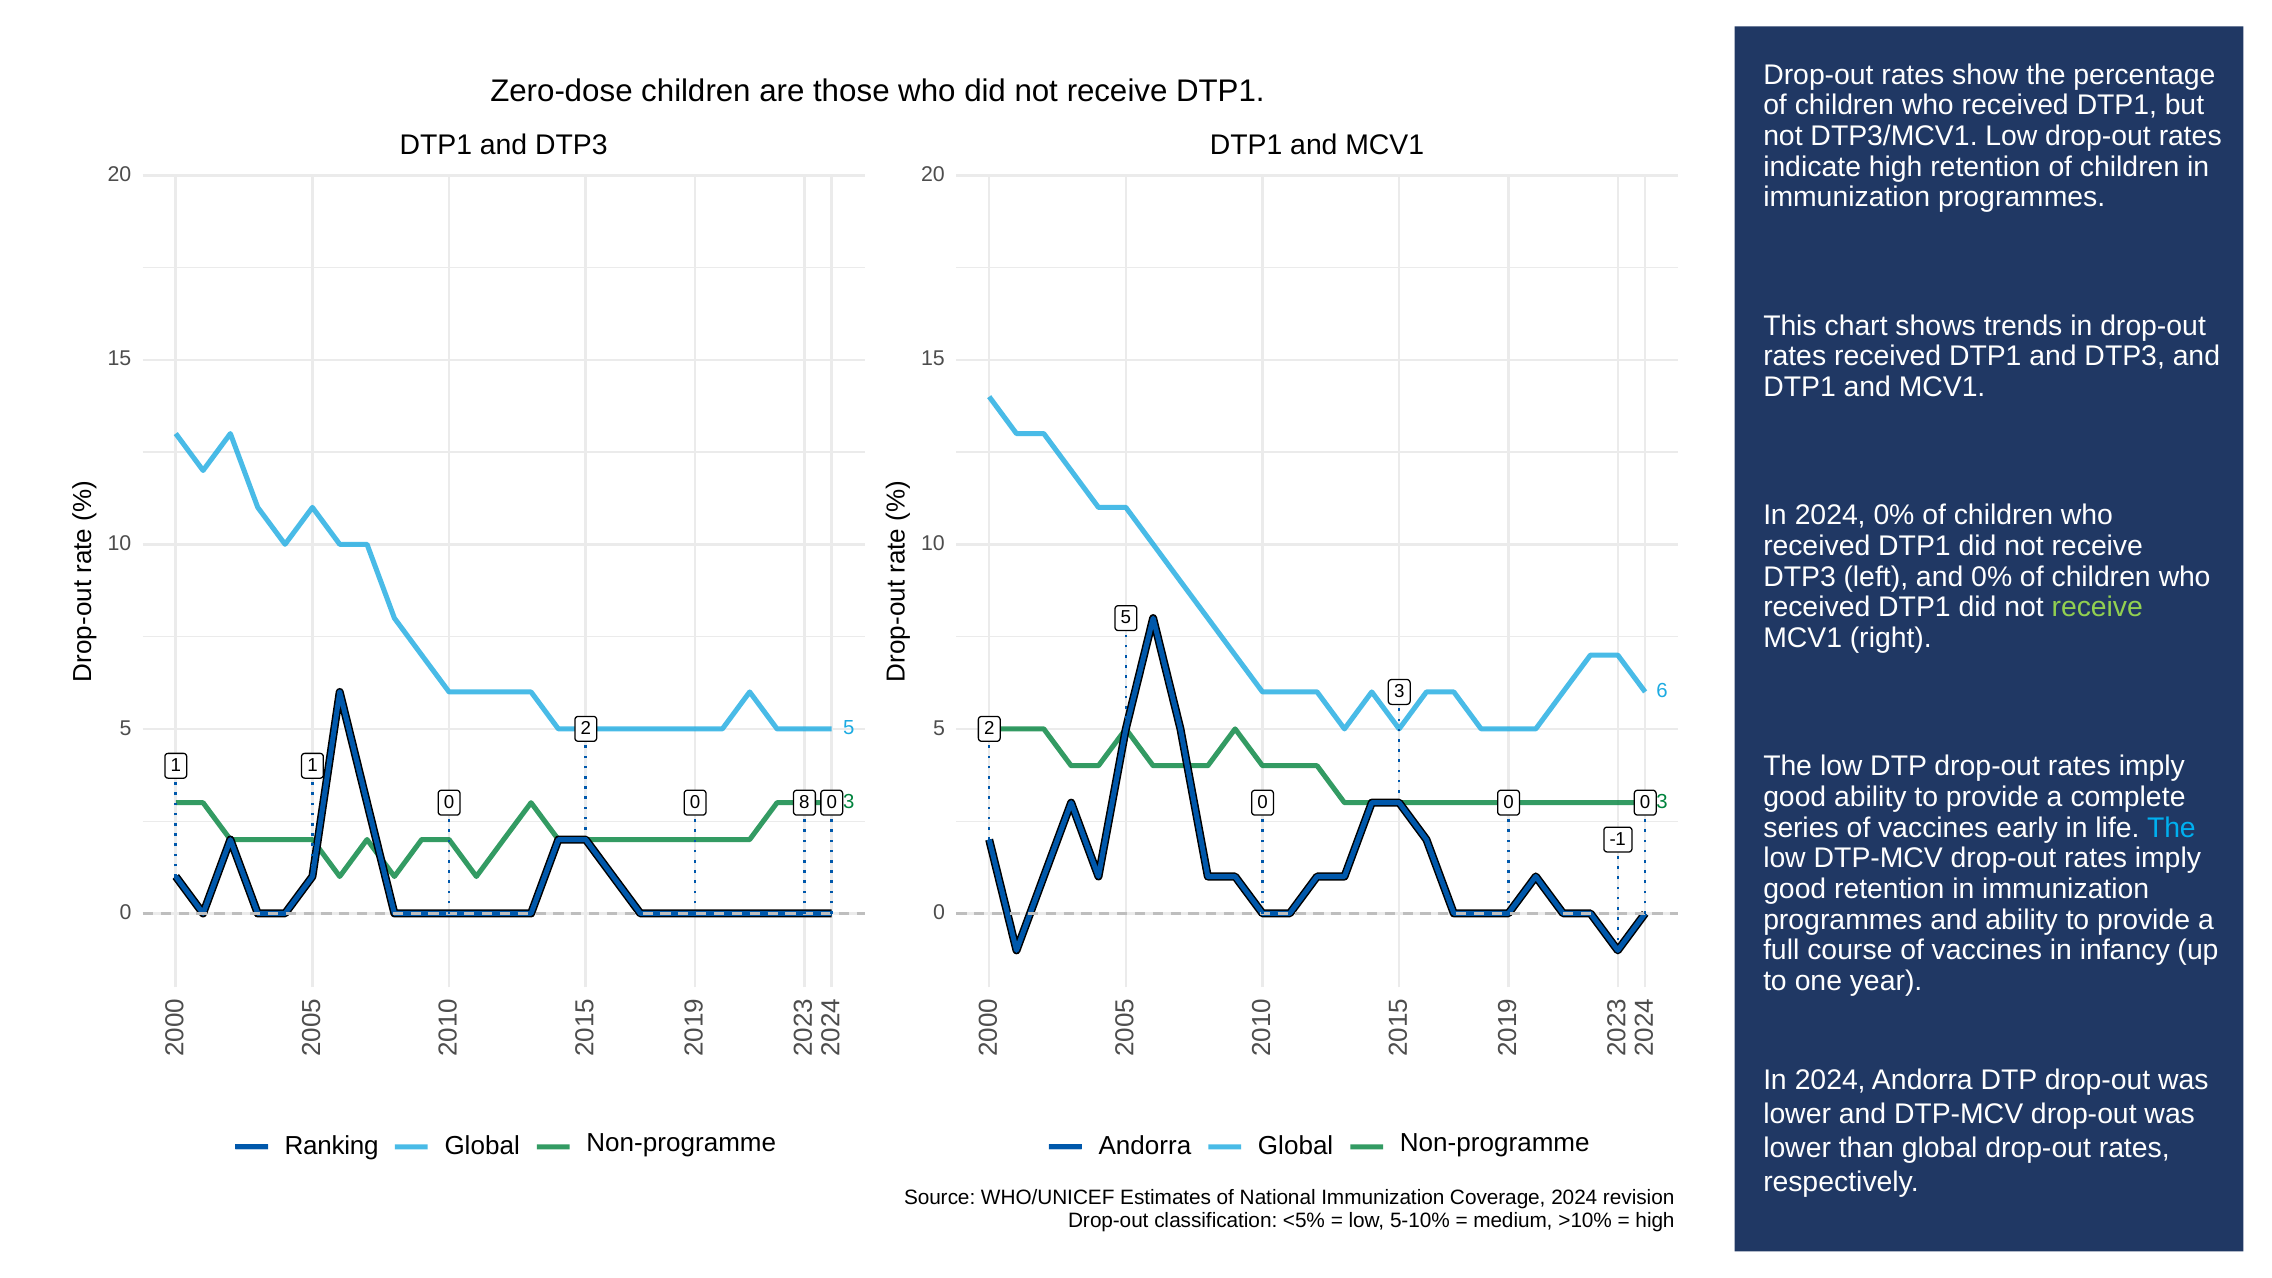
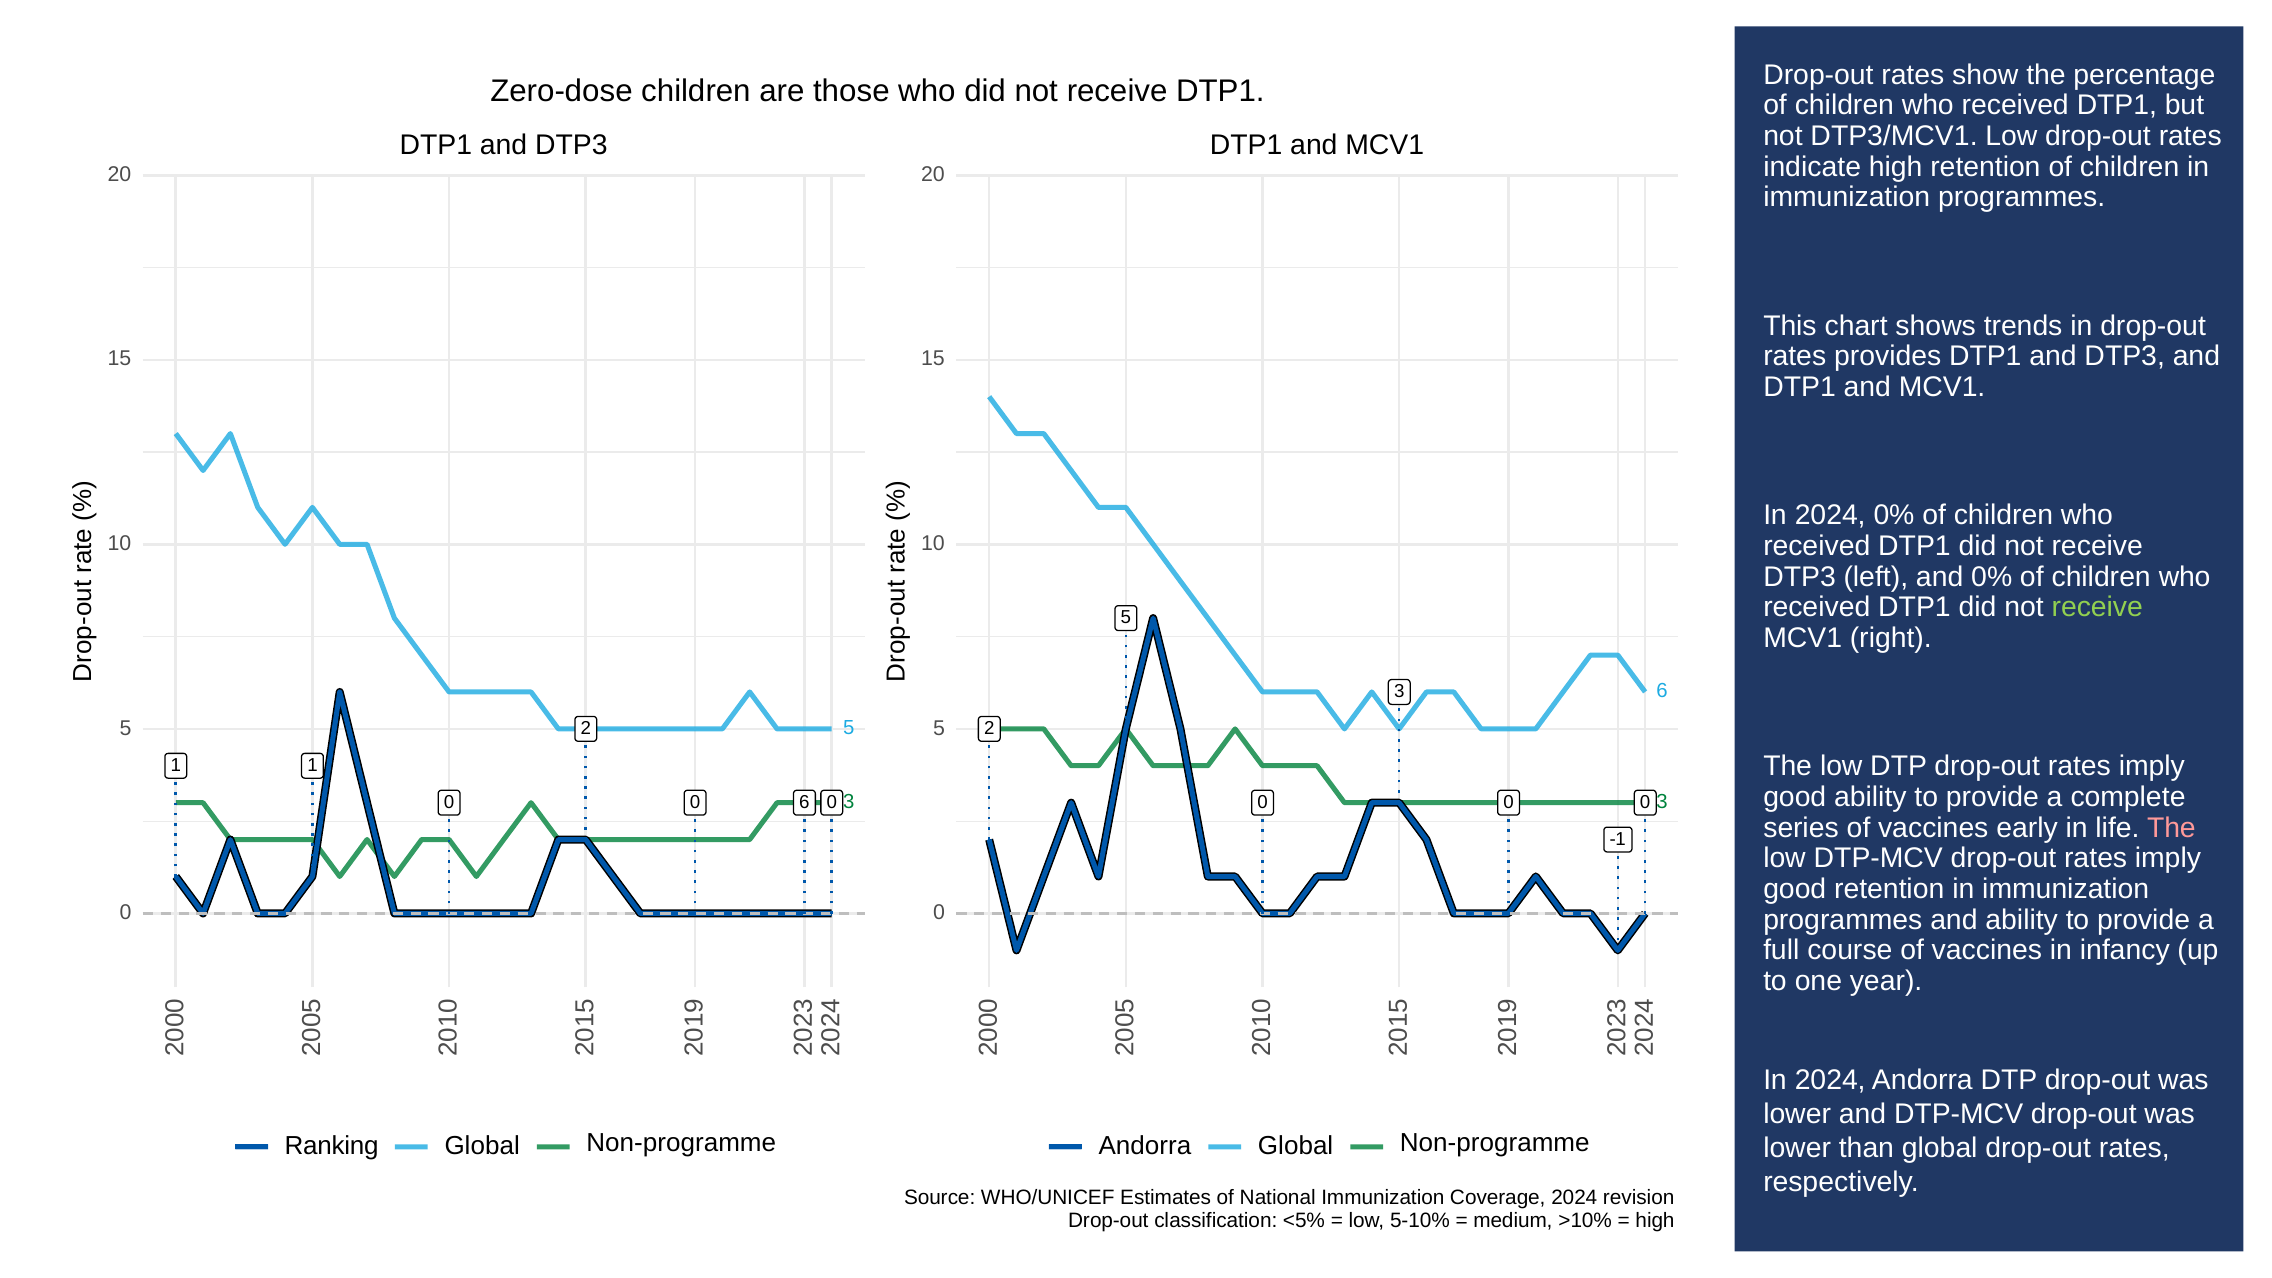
rates received: received -> provides (1888, 356)
8: 8 -> 6 (804, 802)
The colour: light blue -> pink (2171, 828)
